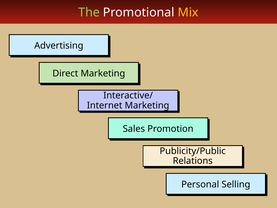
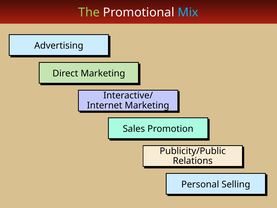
Mix colour: yellow -> light blue (188, 12)
